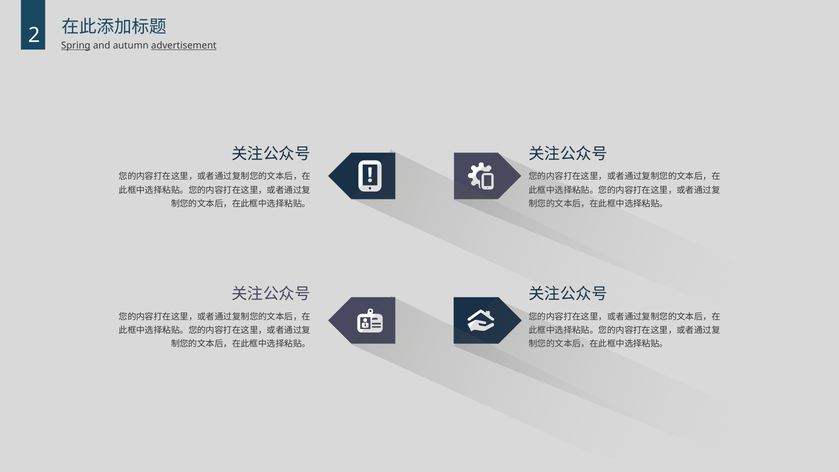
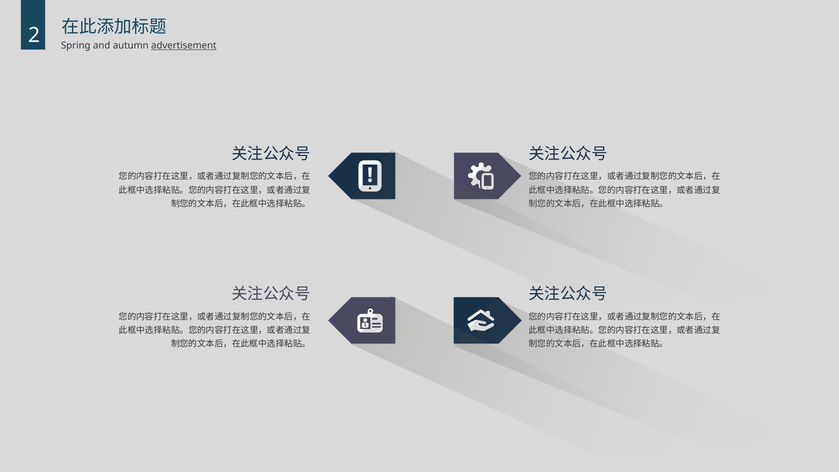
Spring underline: present -> none (76, 46)
